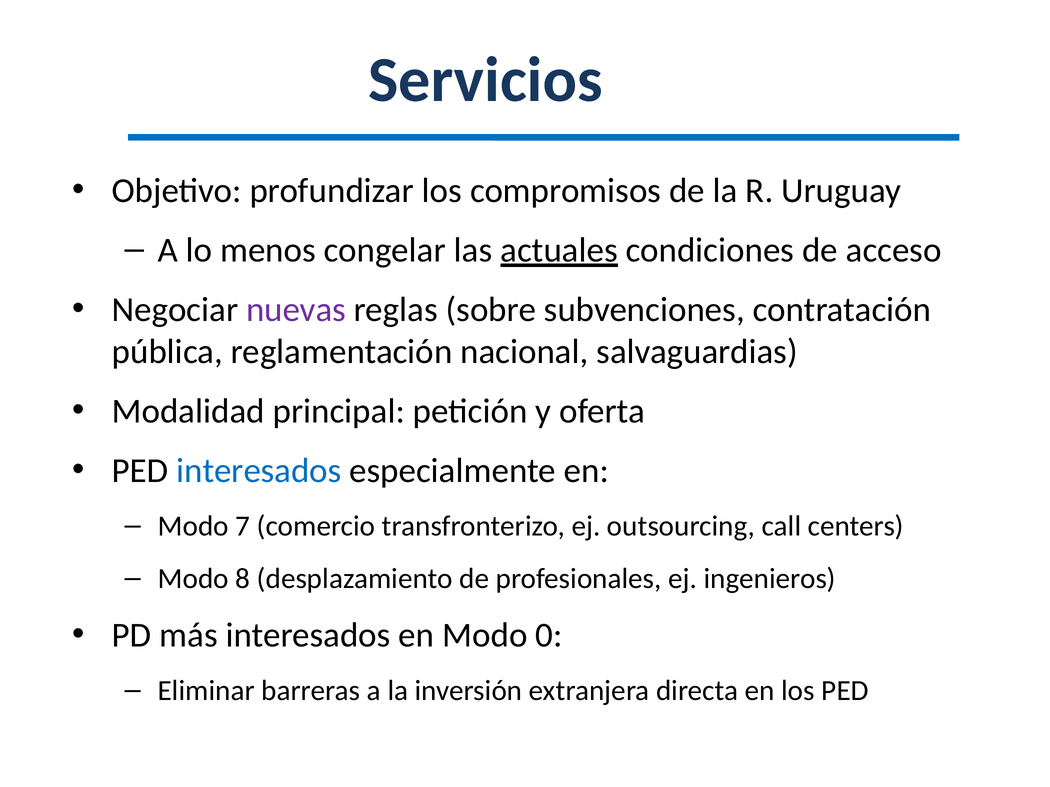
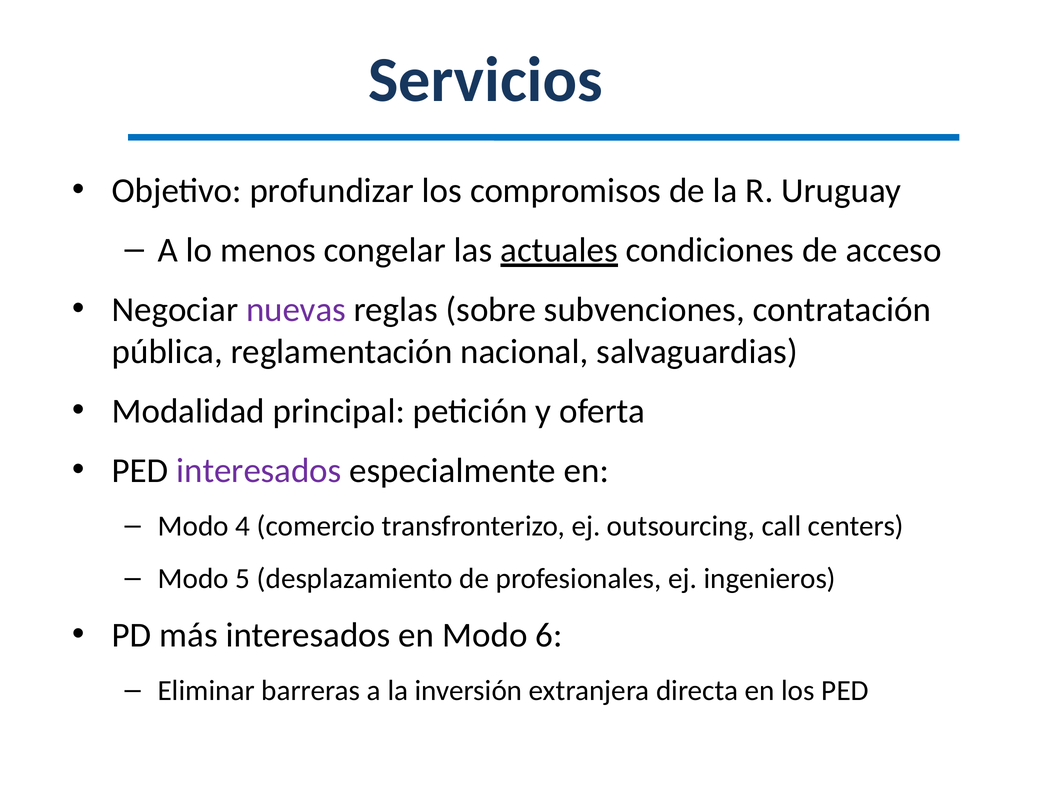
interesados colour: blue -> purple (259, 471)
7: 7 -> 4 (243, 526)
8: 8 -> 5 (243, 579)
0: 0 -> 6 (549, 635)
